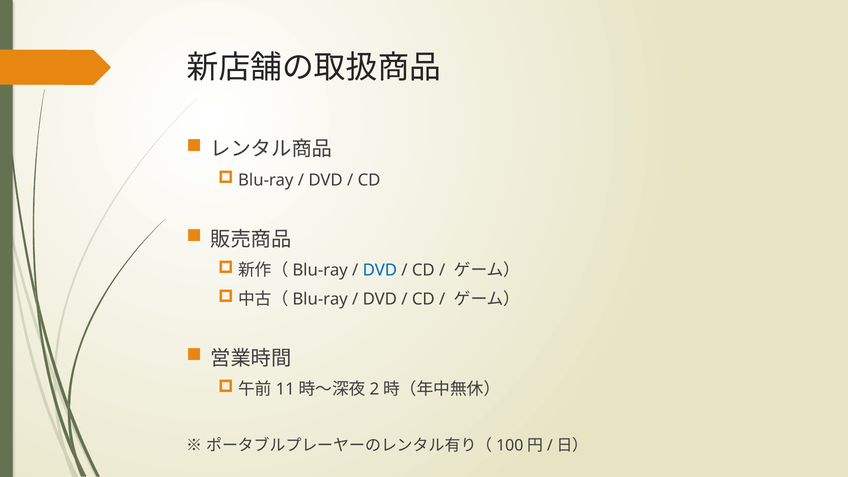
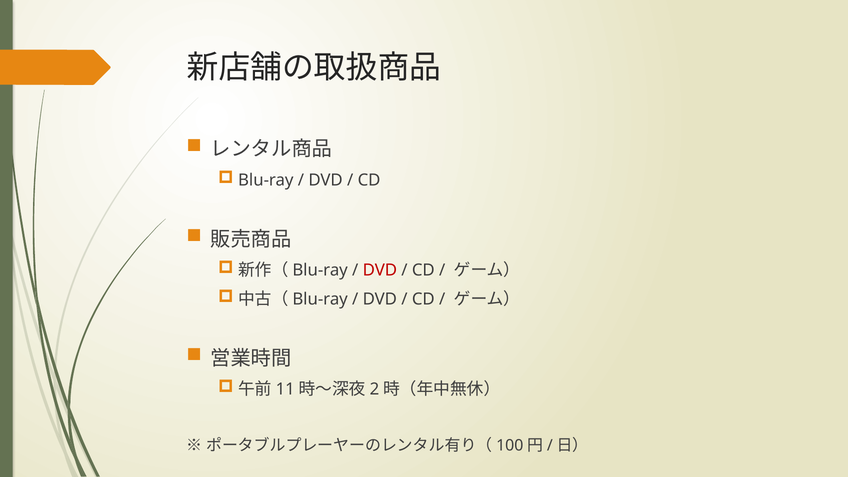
DVD colour: blue -> red (380, 270)
